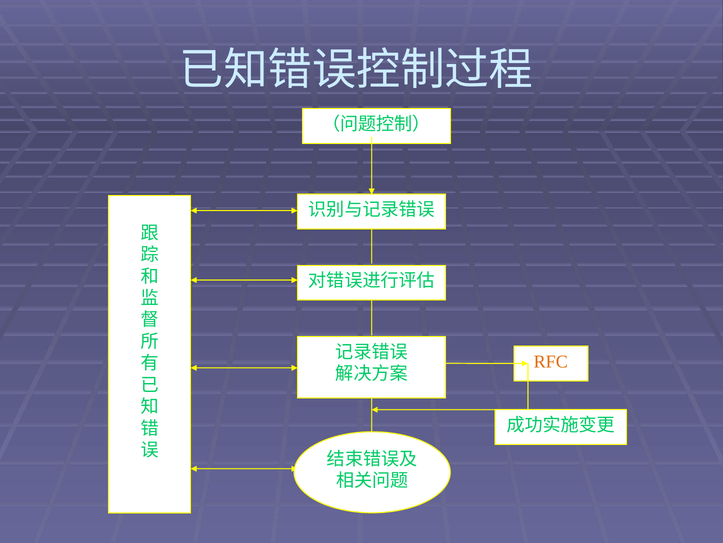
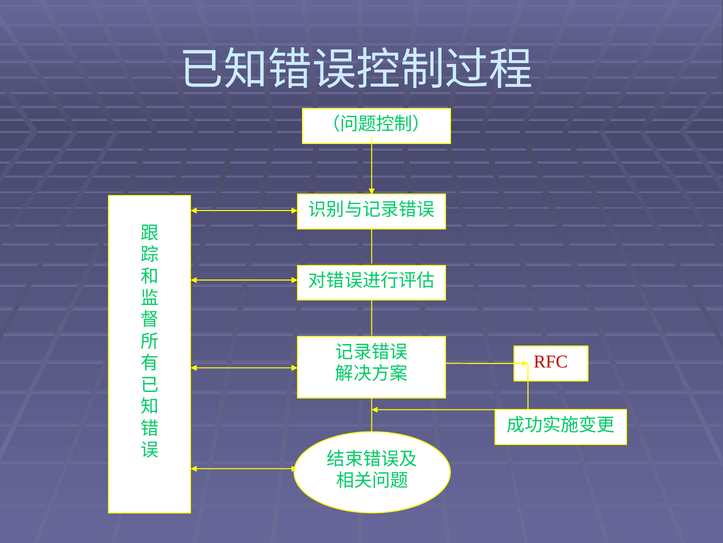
RFC colour: orange -> red (551, 361)
